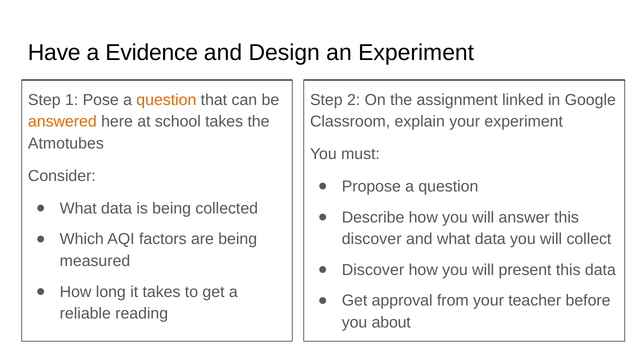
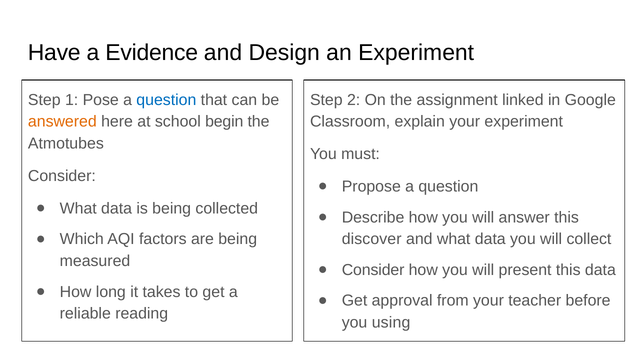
question colour: orange -> blue (166, 100)
school takes: takes -> begin (224, 122)
Discover: Discover -> Consider (373, 270)
about: about -> using (391, 323)
